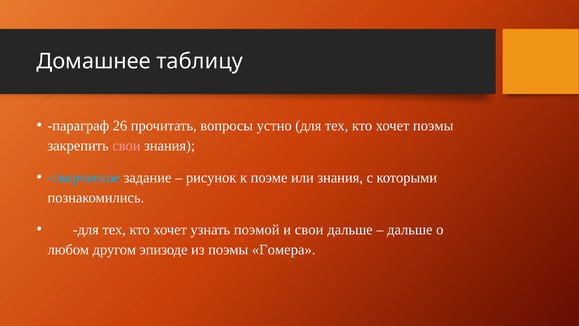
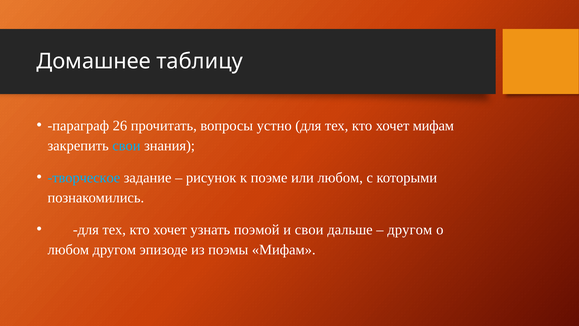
хочет поэмы: поэмы -> мифам (433, 125)
свои colour: pink -> light blue (126, 145)
или знания: знания -> любом (340, 177)
дальше: дальше -> другом (410, 229)
поэмы Гомера: Гомера -> Мифам (284, 249)
